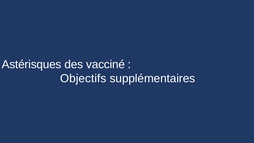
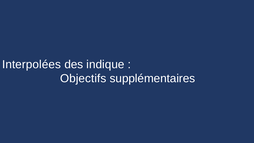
Astérisques: Astérisques -> Interpolées (31, 64)
vacciné: vacciné -> indique (105, 64)
